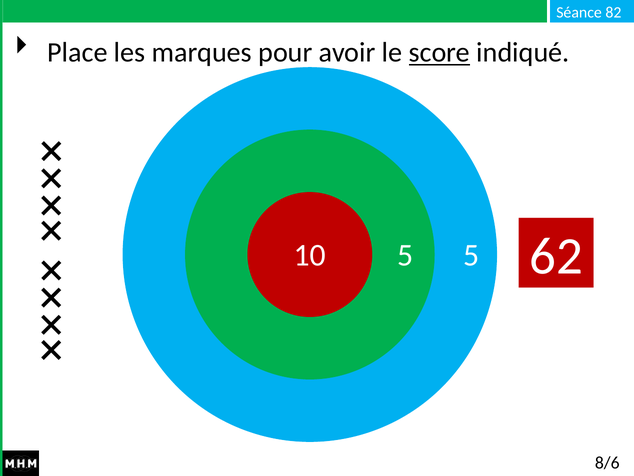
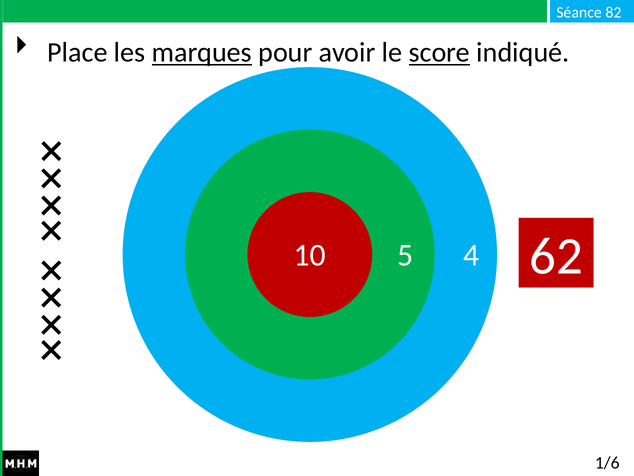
marques underline: none -> present (202, 53)
5 5: 5 -> 4 (471, 255)
8/6: 8/6 -> 1/6 (607, 463)
